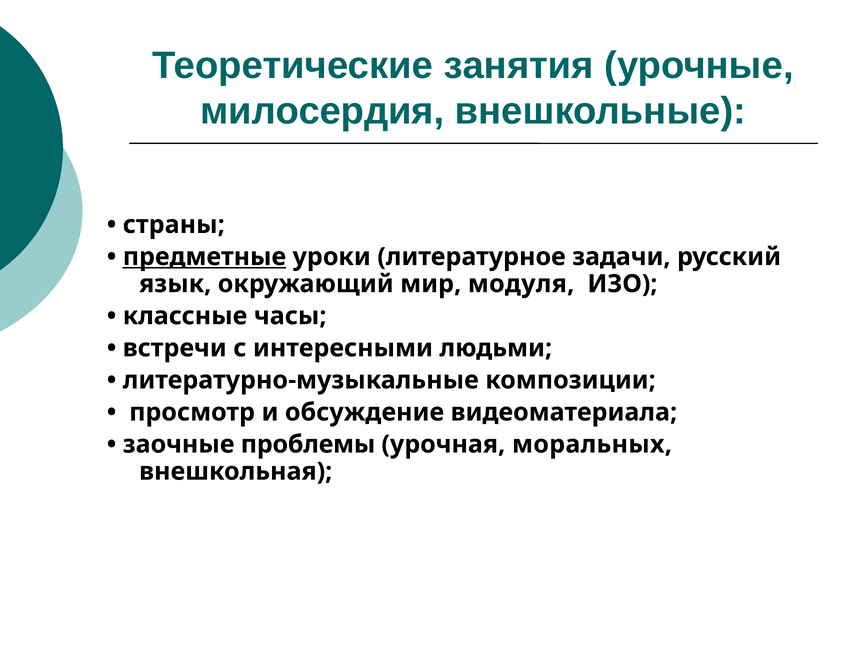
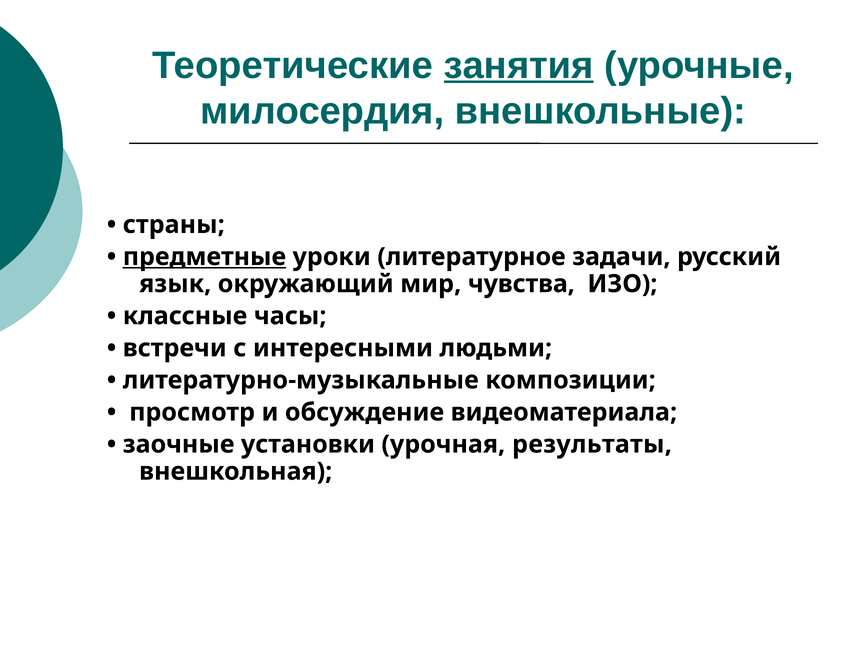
занятия underline: none -> present (519, 65)
модуля: модуля -> чувства (521, 284)
проблемы: проблемы -> установки (308, 445)
моральных: моральных -> результаты (592, 445)
